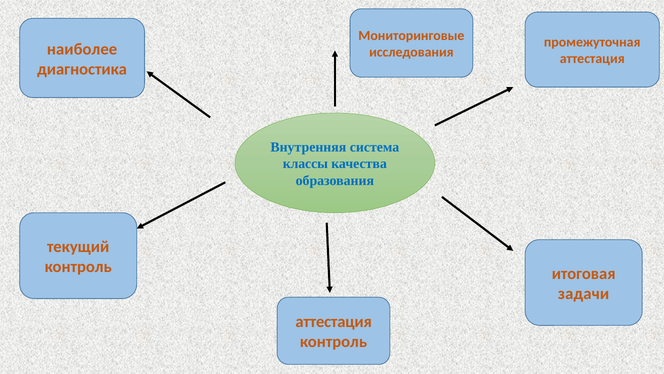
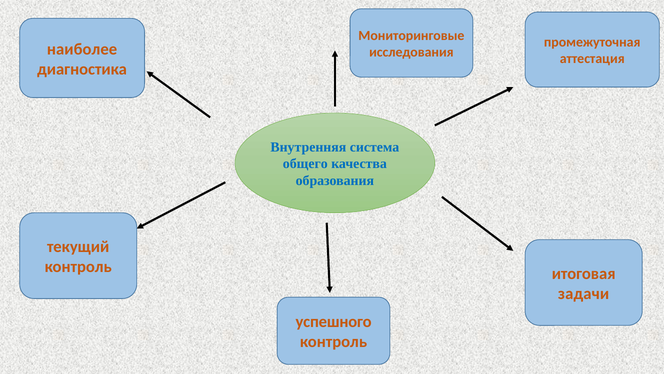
классы: классы -> общего (305, 164)
аттестация: аттестация -> успешного (334, 322)
